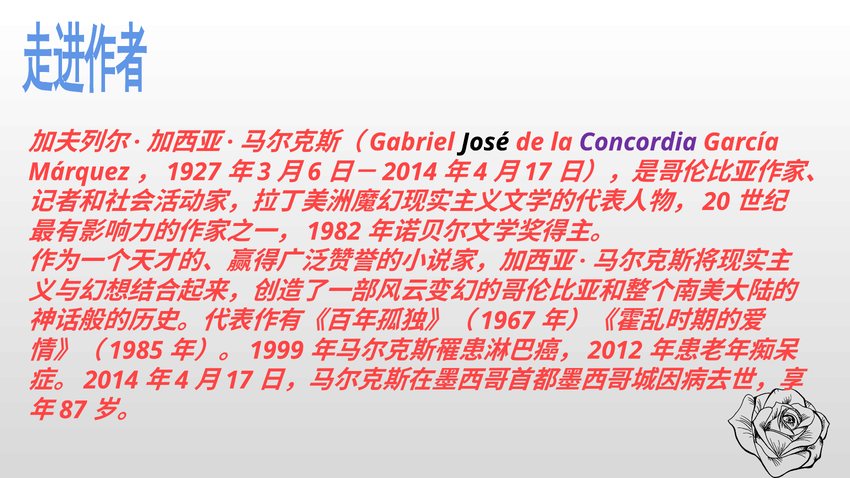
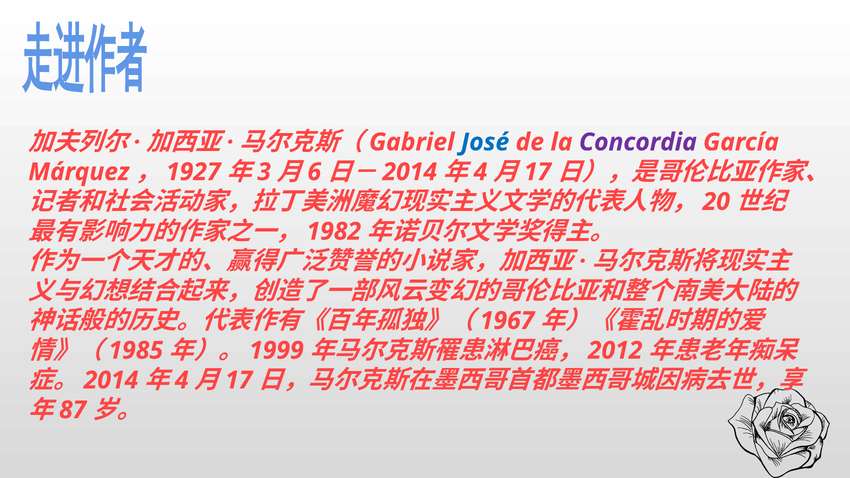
José colour: black -> blue (485, 142)
